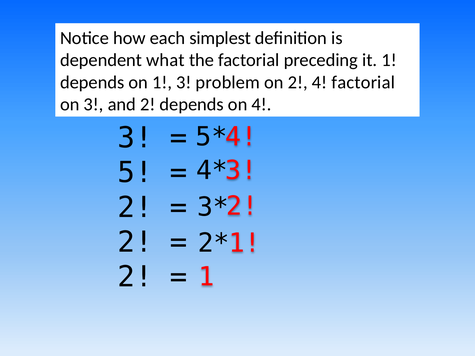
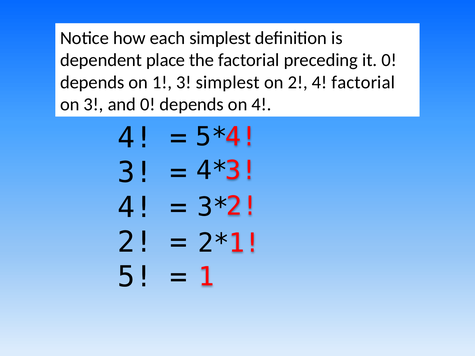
what: what -> place (166, 60)
it 1: 1 -> 0 (389, 60)
3 problem: problem -> simplest (228, 82)
and 2: 2 -> 0 (148, 104)
3: 3 -> 4 (135, 138)
5: 5 -> 3 (135, 173)
2: 2 -> 4 (135, 208)
2: 2 -> 5 (135, 277)
